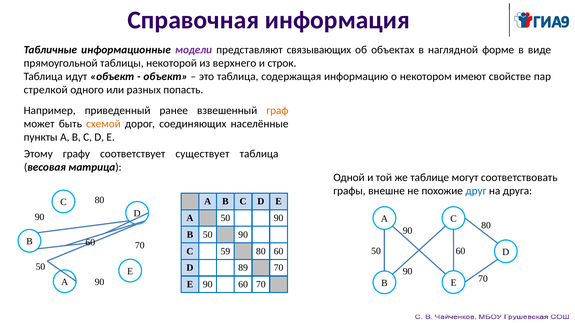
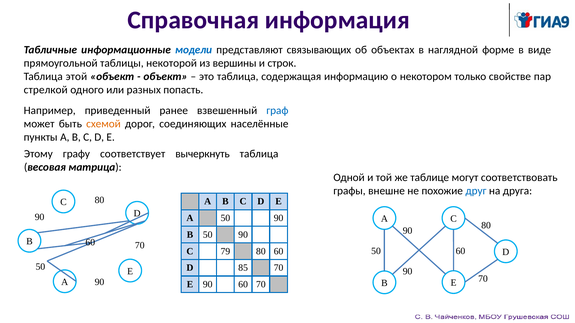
модели colour: purple -> blue (194, 50)
верхнего: верхнего -> вершины (235, 63)
идут: идут -> этой (76, 77)
имеют: имеют -> только (470, 77)
граф colour: orange -> blue (277, 111)
существует: существует -> вычеркнуть (203, 154)
59: 59 -> 79 (225, 252)
89: 89 -> 85 (243, 268)
